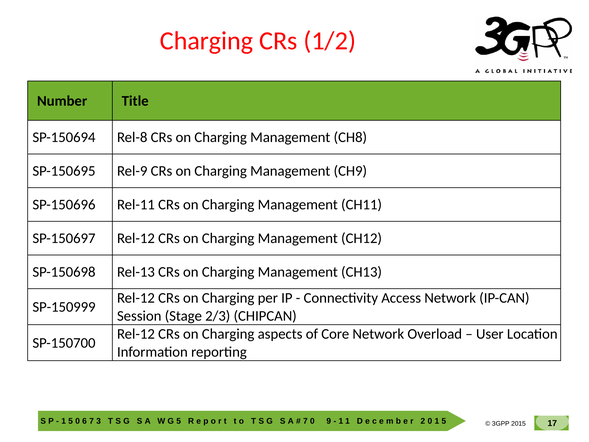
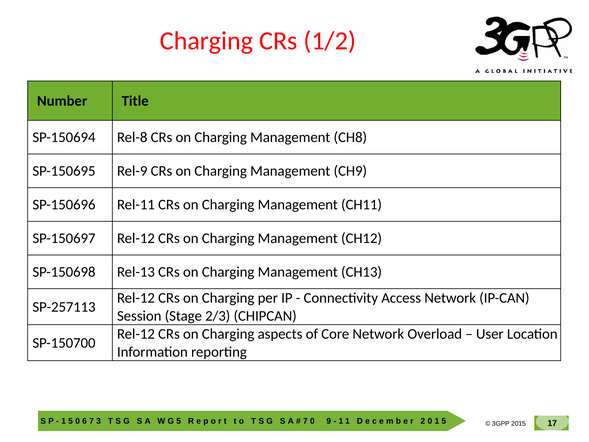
SP-150999: SP-150999 -> SP-257113 (64, 307)
